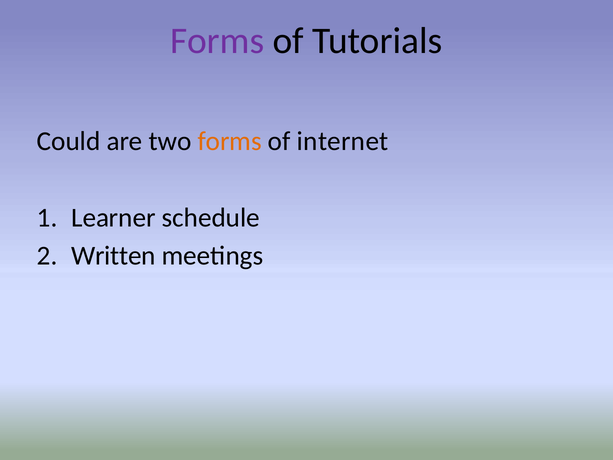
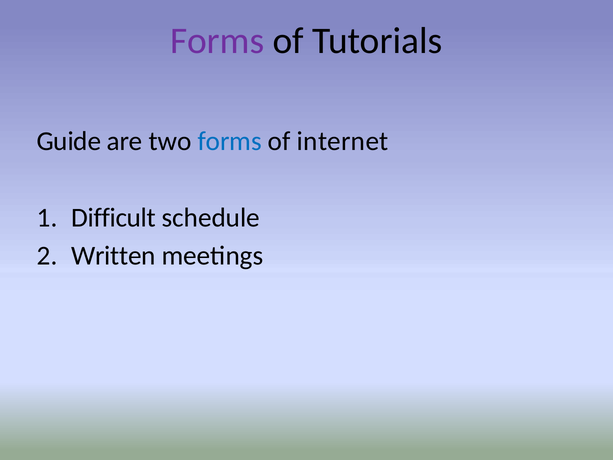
Could: Could -> Guide (69, 141)
forms colour: orange -> blue (230, 141)
Learner: Learner -> Difficult (113, 218)
